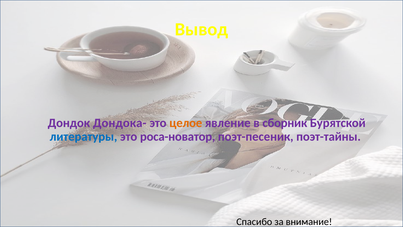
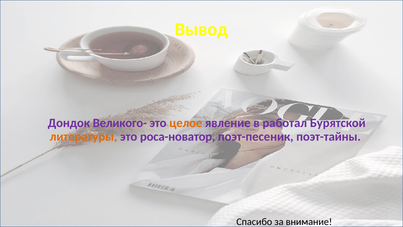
Дондока-: Дондока- -> Великого- (120, 123)
сборник: сборник -> работал (285, 123)
литературы colour: blue -> orange (84, 136)
